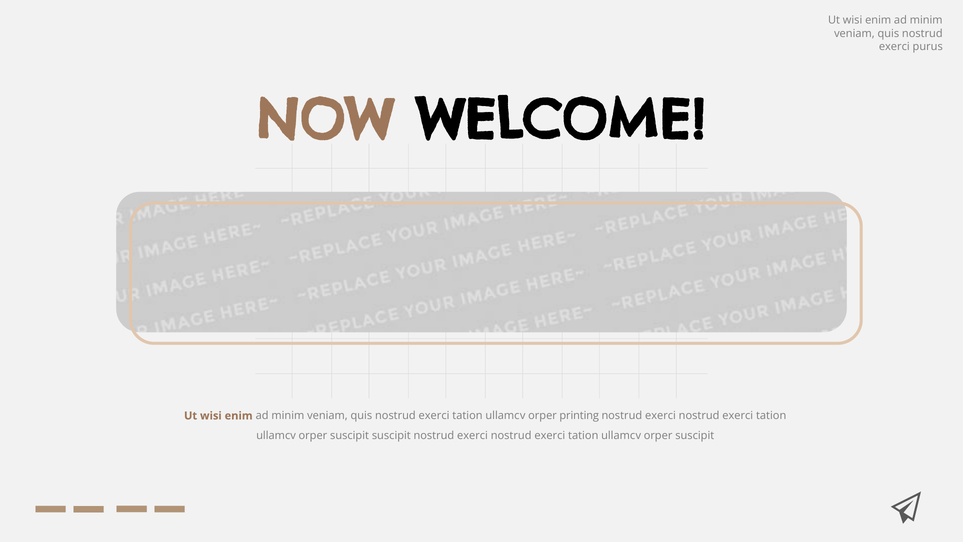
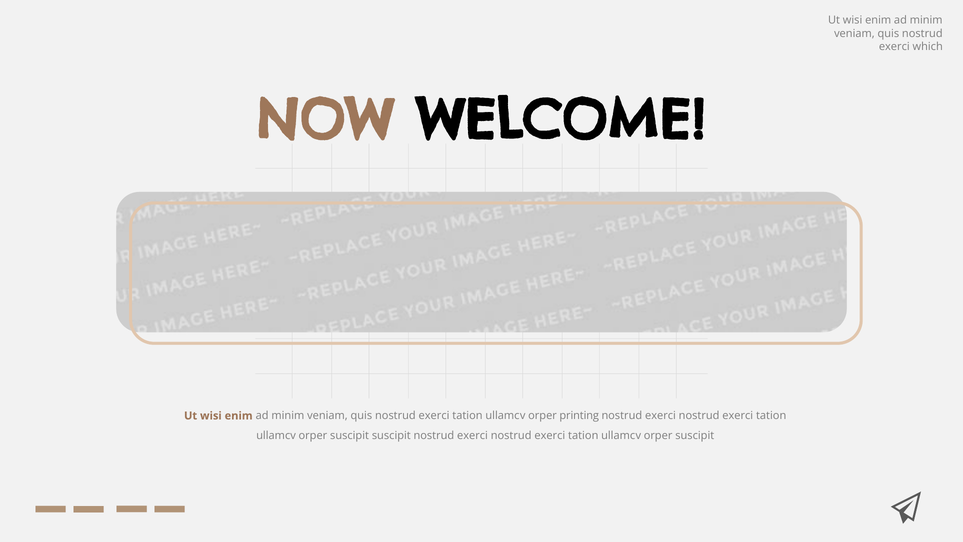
purus: purus -> which (928, 47)
